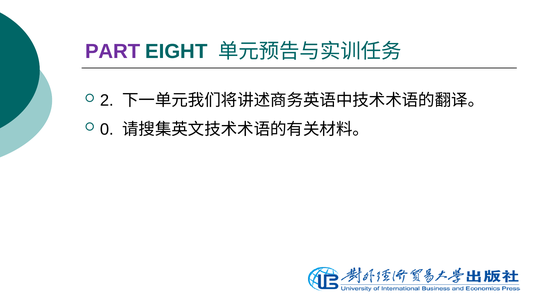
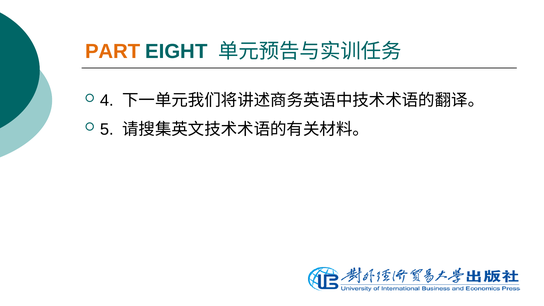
PART colour: purple -> orange (113, 52)
2: 2 -> 4 (107, 100)
0: 0 -> 5 (107, 129)
